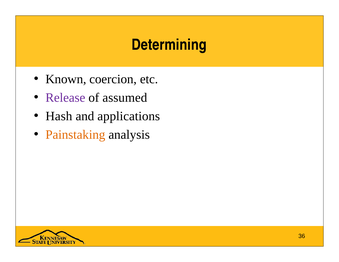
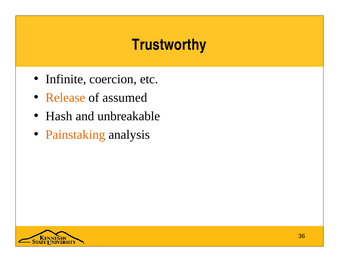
Determining: Determining -> Trustworthy (169, 45)
Known: Known -> Infinite (66, 79)
Release colour: purple -> orange (65, 98)
applications: applications -> unbreakable (129, 116)
